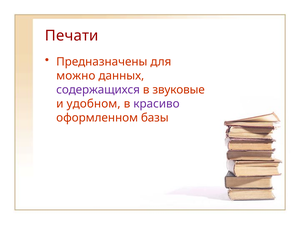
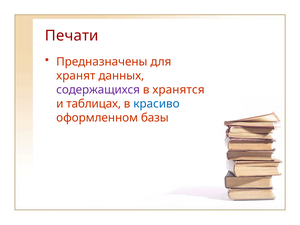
можно: можно -> хранят (76, 76)
звуковые: звуковые -> хранятся (178, 90)
удобном: удобном -> таблицах (94, 104)
красиво colour: purple -> blue (156, 104)
